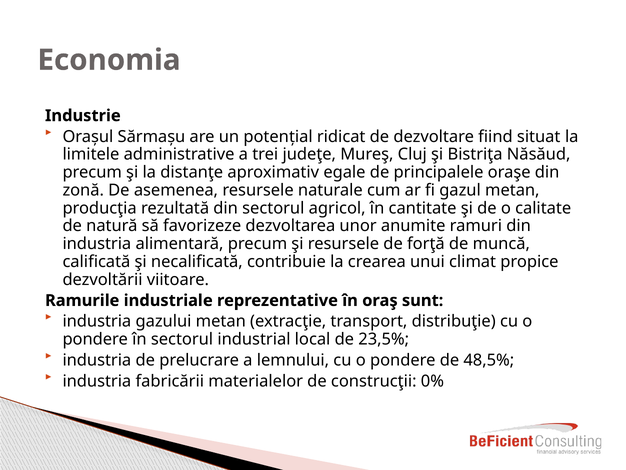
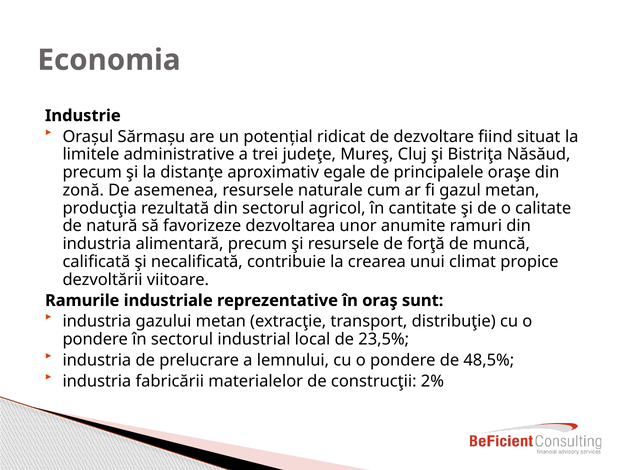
0%: 0% -> 2% (432, 381)
